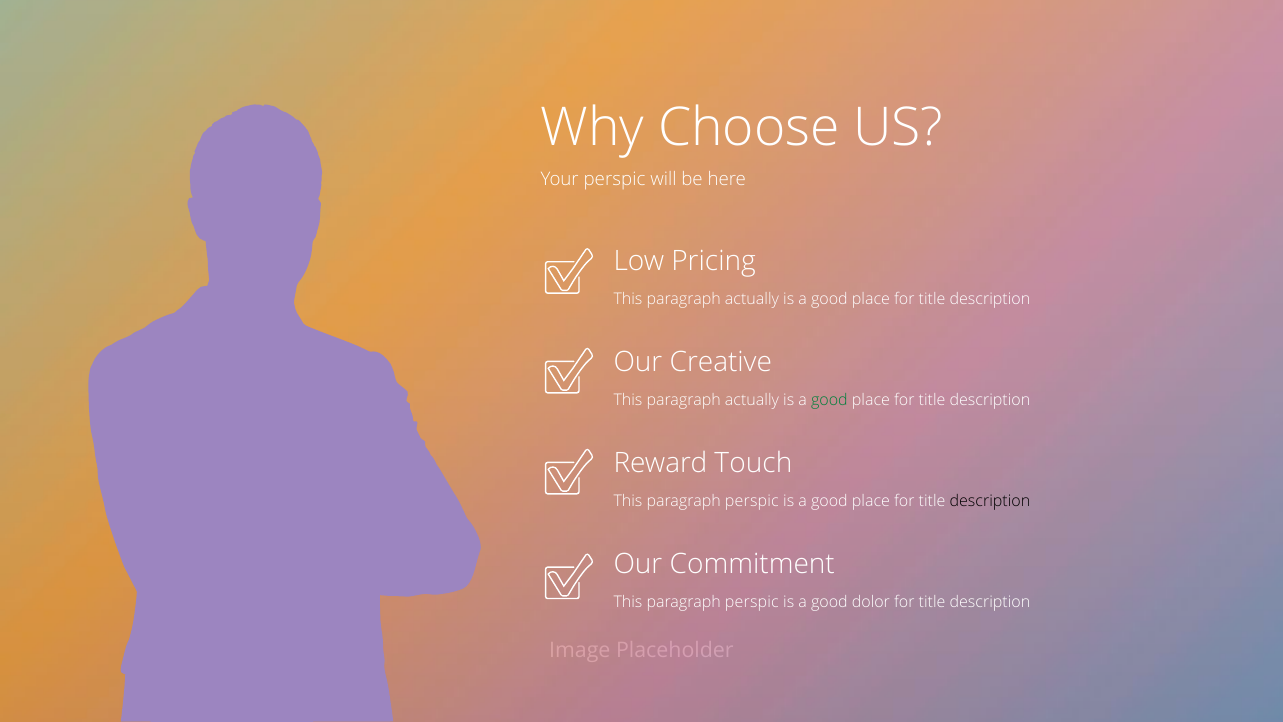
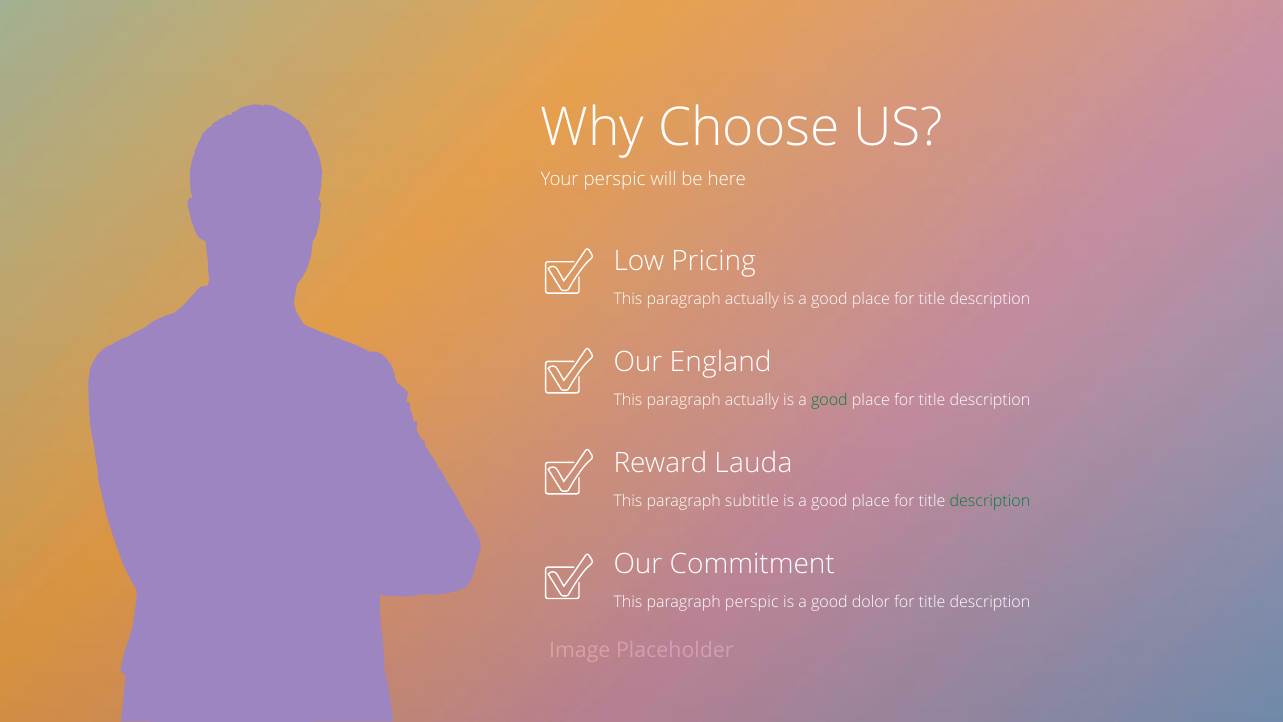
Creative: Creative -> England (721, 362)
Touch: Touch -> Lauda (753, 463)
perspic: perspic -> subtitle (752, 501)
description colour: black -> green (990, 501)
